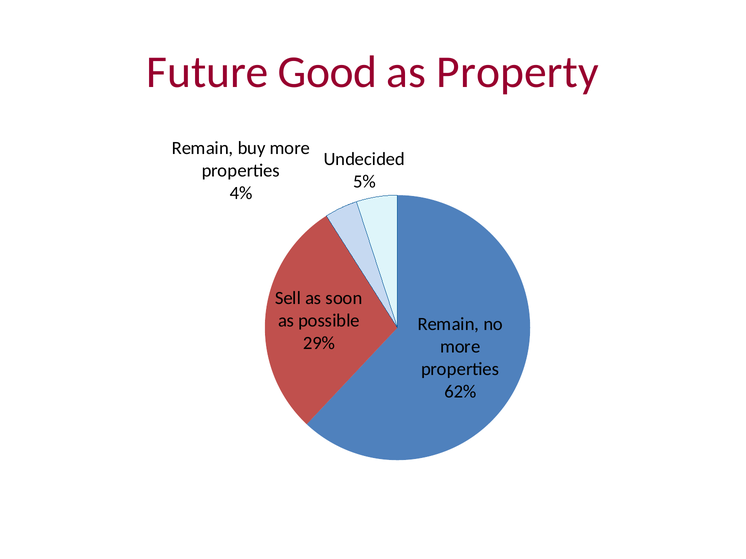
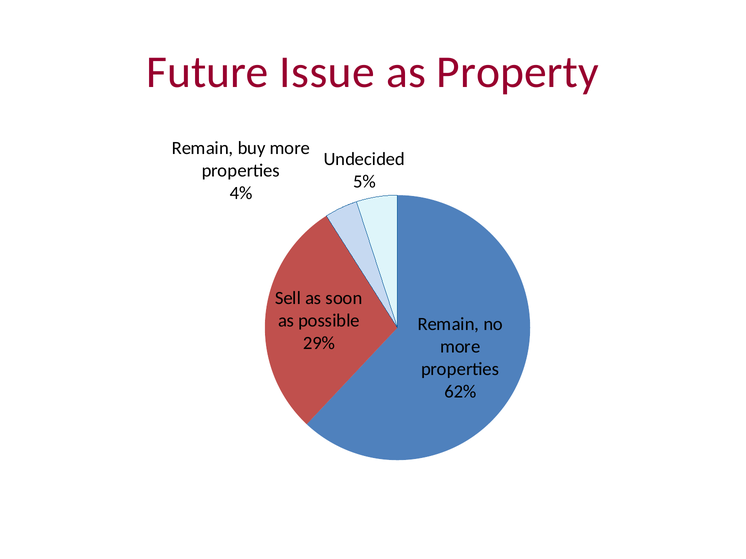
Good: Good -> Issue (327, 72)
